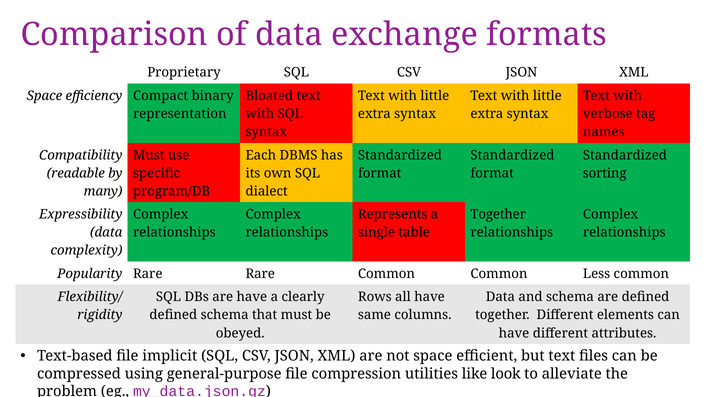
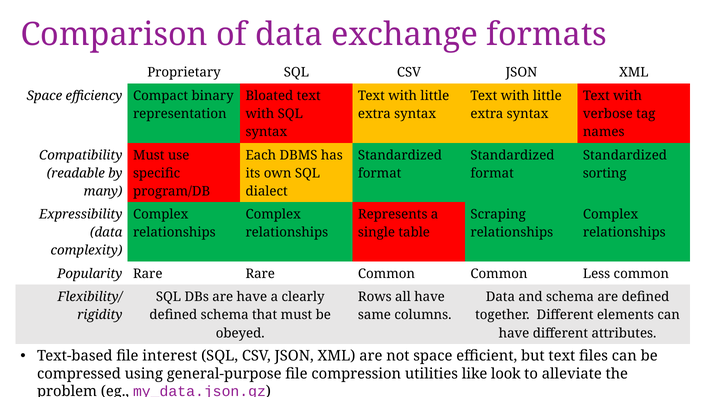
Together: Together -> Scraping (498, 215)
implicit: implicit -> interest (170, 357)
